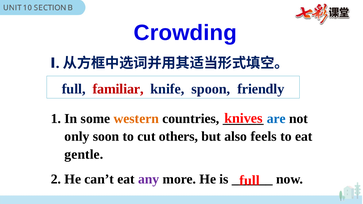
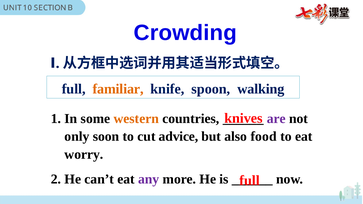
familiar colour: red -> orange (118, 89)
friendly: friendly -> walking (261, 89)
are colour: blue -> purple (276, 119)
others: others -> advice (178, 137)
feels: feels -> food (264, 137)
gentle: gentle -> worry (84, 155)
